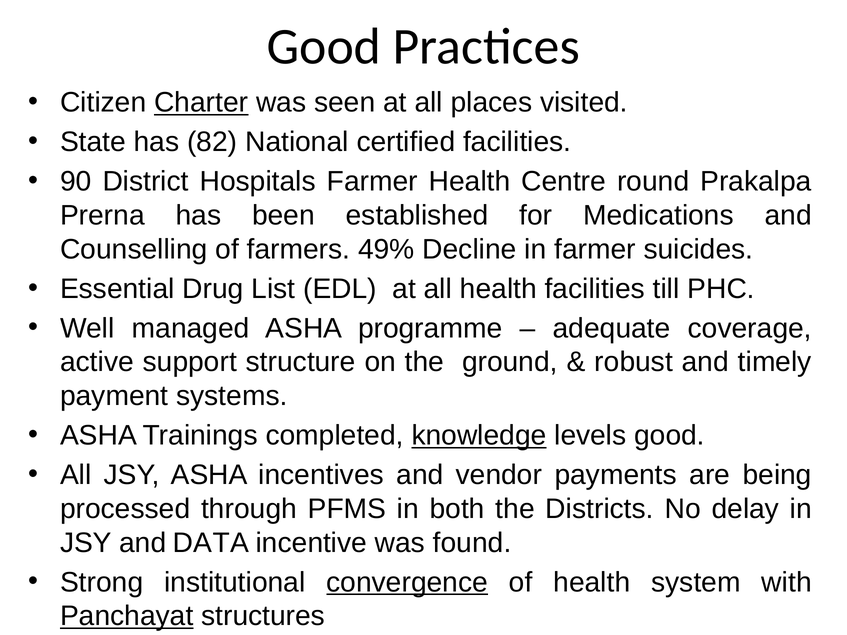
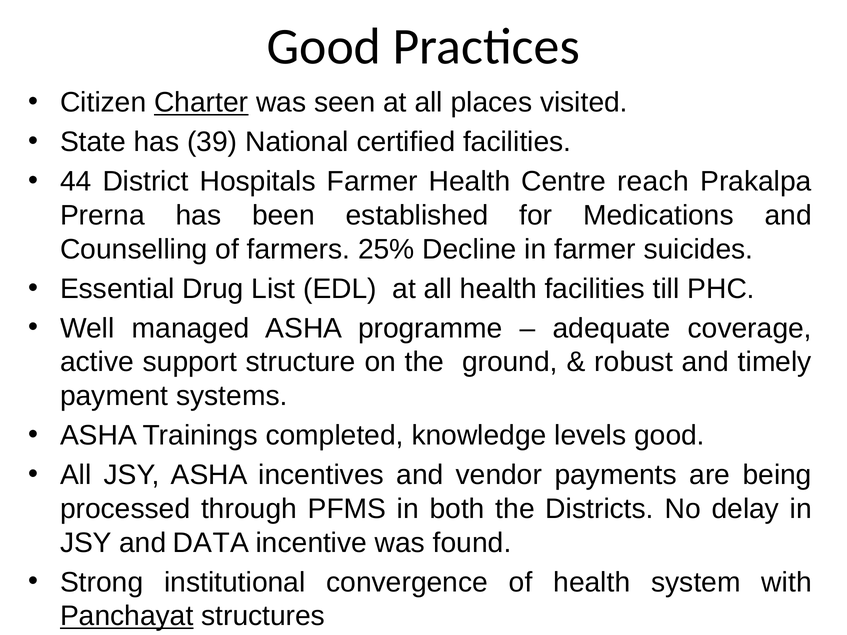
82: 82 -> 39 (212, 142)
90: 90 -> 44 (76, 182)
round: round -> reach (653, 182)
49%: 49% -> 25% (386, 249)
knowledge underline: present -> none (479, 436)
convergence underline: present -> none (407, 582)
